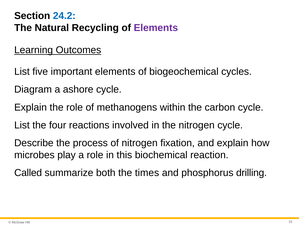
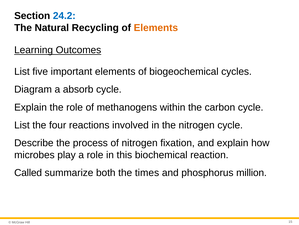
Elements colour: purple -> orange (156, 28)
ashore: ashore -> absorb (78, 89)
drilling: drilling -> million (251, 172)
